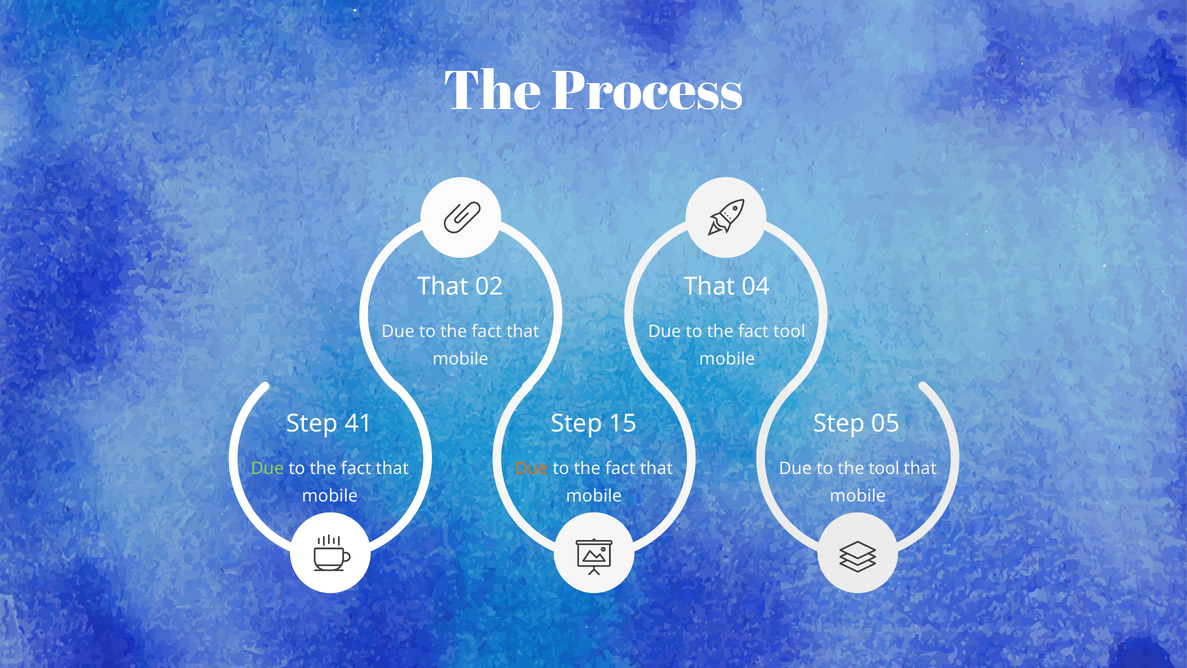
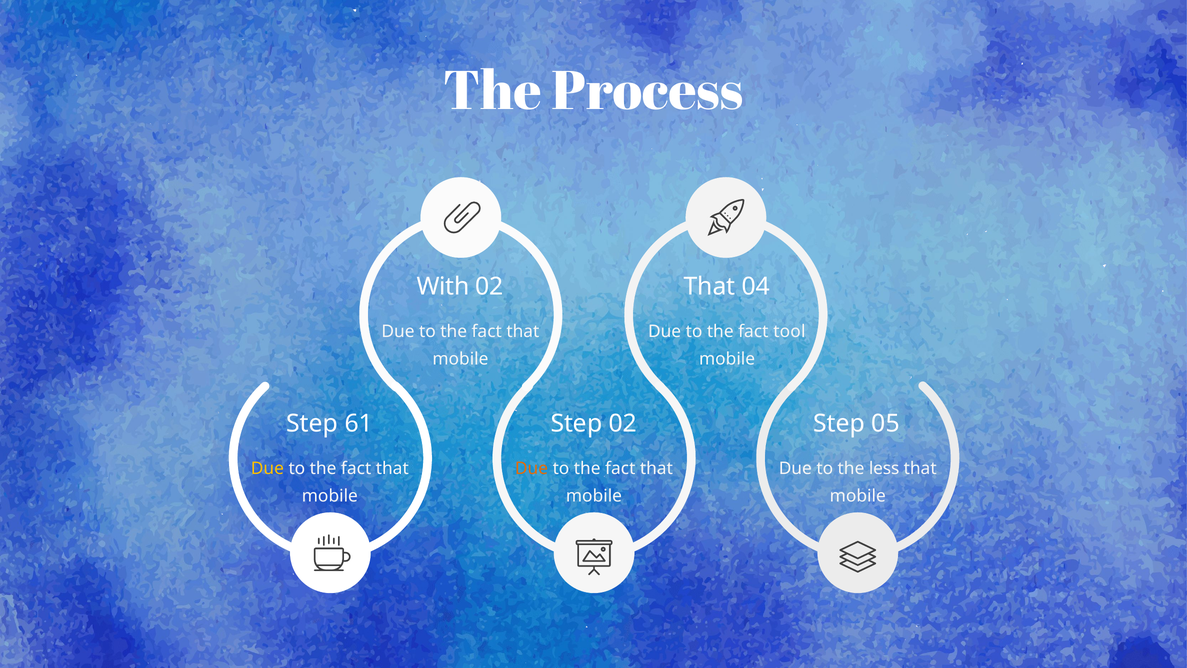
That: That -> With (443, 286)
41: 41 -> 61 (359, 423)
Step 15: 15 -> 02 (623, 423)
Due colour: light green -> yellow (267, 468)
the tool: tool -> less (884, 468)
